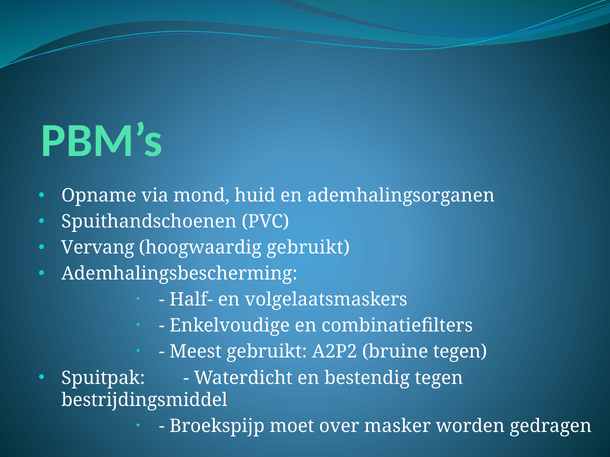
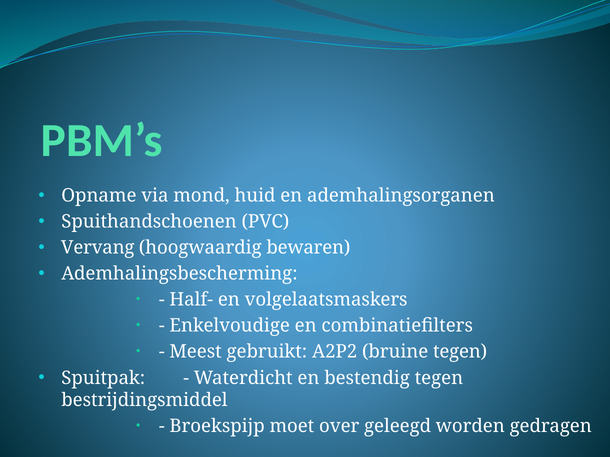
hoogwaardig gebruikt: gebruikt -> bewaren (308, 248)
masker: masker -> geleegd (398, 427)
